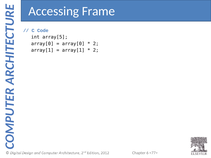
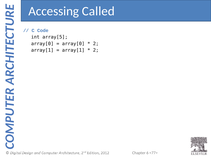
Frame: Frame -> Called (98, 11)
